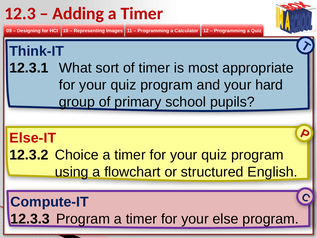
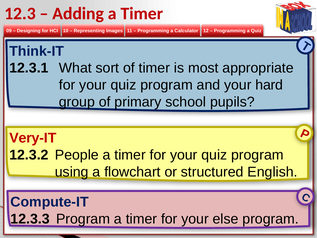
Else-IT: Else-IT -> Very-IT (33, 138)
Choice: Choice -> People (77, 155)
